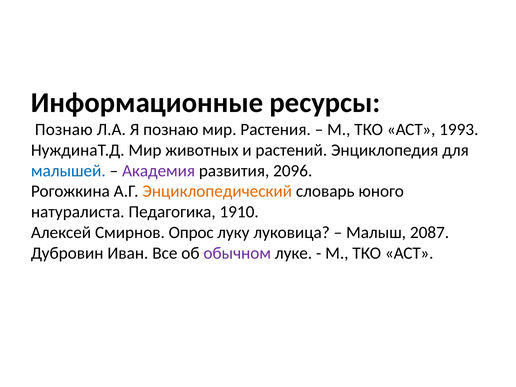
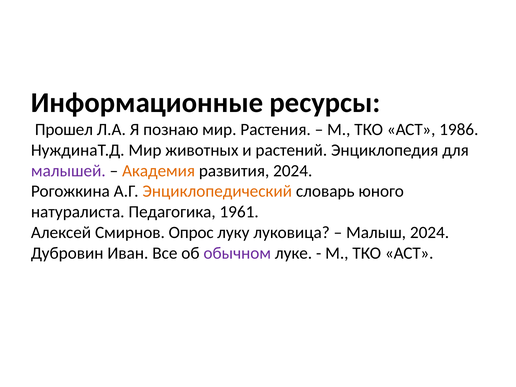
Познаю: Познаю -> Прошел (64, 129)
1993: 1993 -> 1986 (459, 129)
малышей colour: blue -> purple (68, 171)
Академия colour: purple -> orange (159, 171)
развития 2096: 2096 -> 2024 (293, 171)
1910: 1910 -> 1961 (239, 212)
Малыш 2087: 2087 -> 2024 (430, 233)
